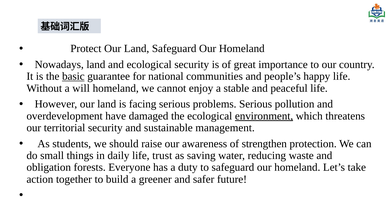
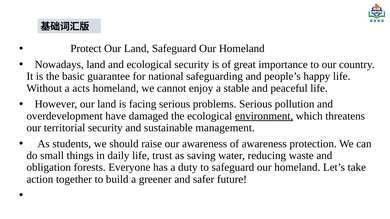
basic underline: present -> none (73, 76)
communities: communities -> safeguarding (215, 76)
will: will -> acts (81, 88)
of strengthen: strengthen -> awareness (264, 144)
